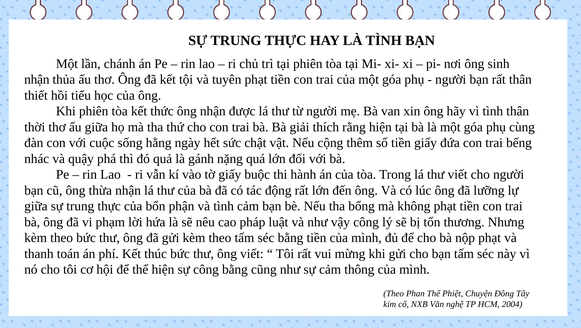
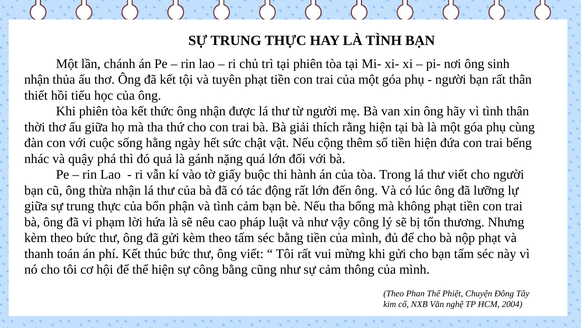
tiền giấy: giấy -> hiện (426, 143)
